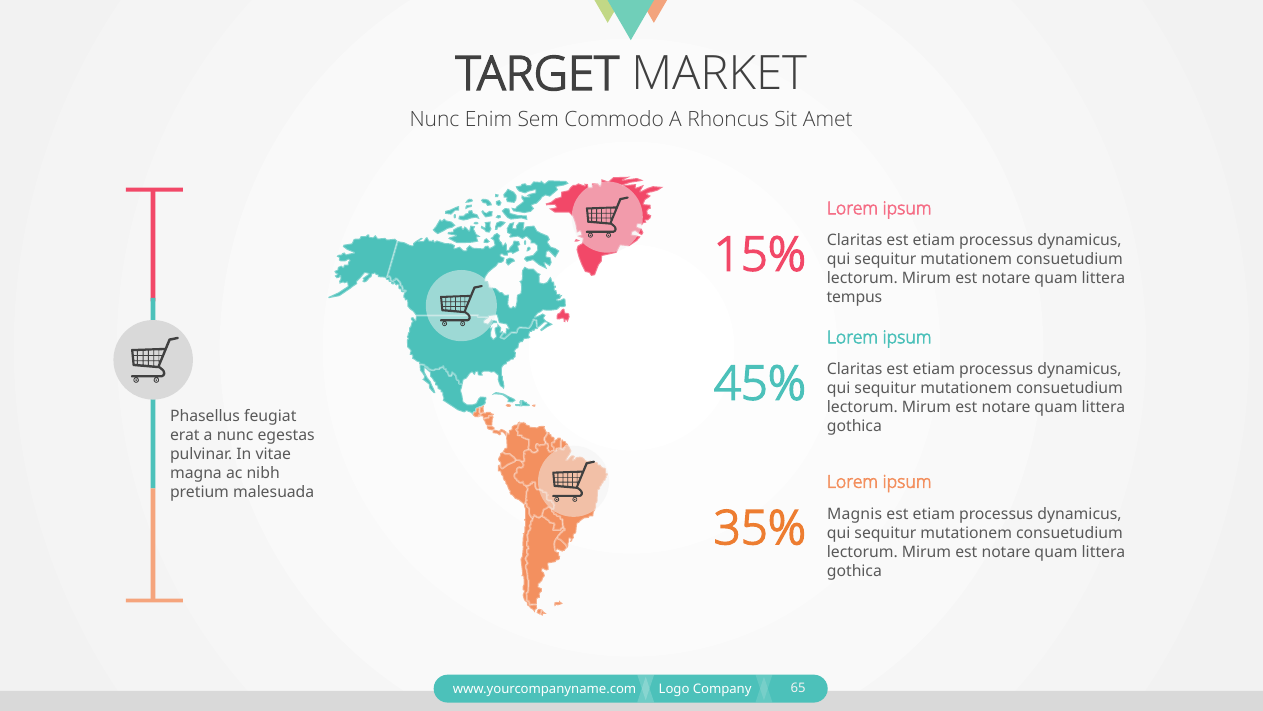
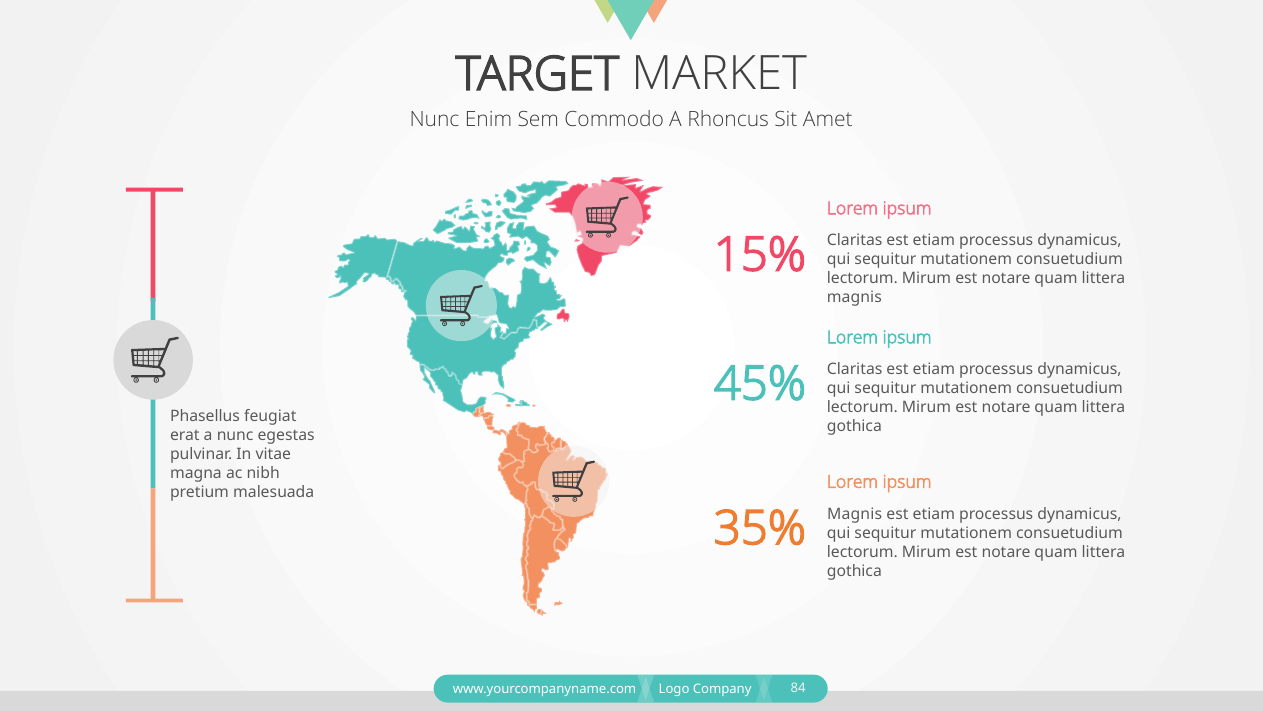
tempus: tempus -> magnis (854, 297)
65: 65 -> 84 (798, 688)
